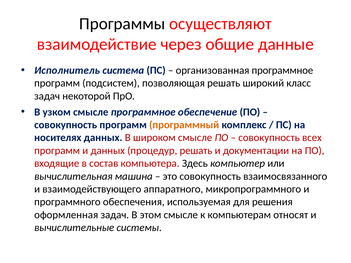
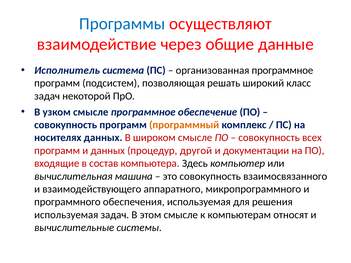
Программы colour: black -> blue (122, 24)
процедур решать: решать -> другой (196, 151)
оформленная: оформленная -> используемая (66, 215)
